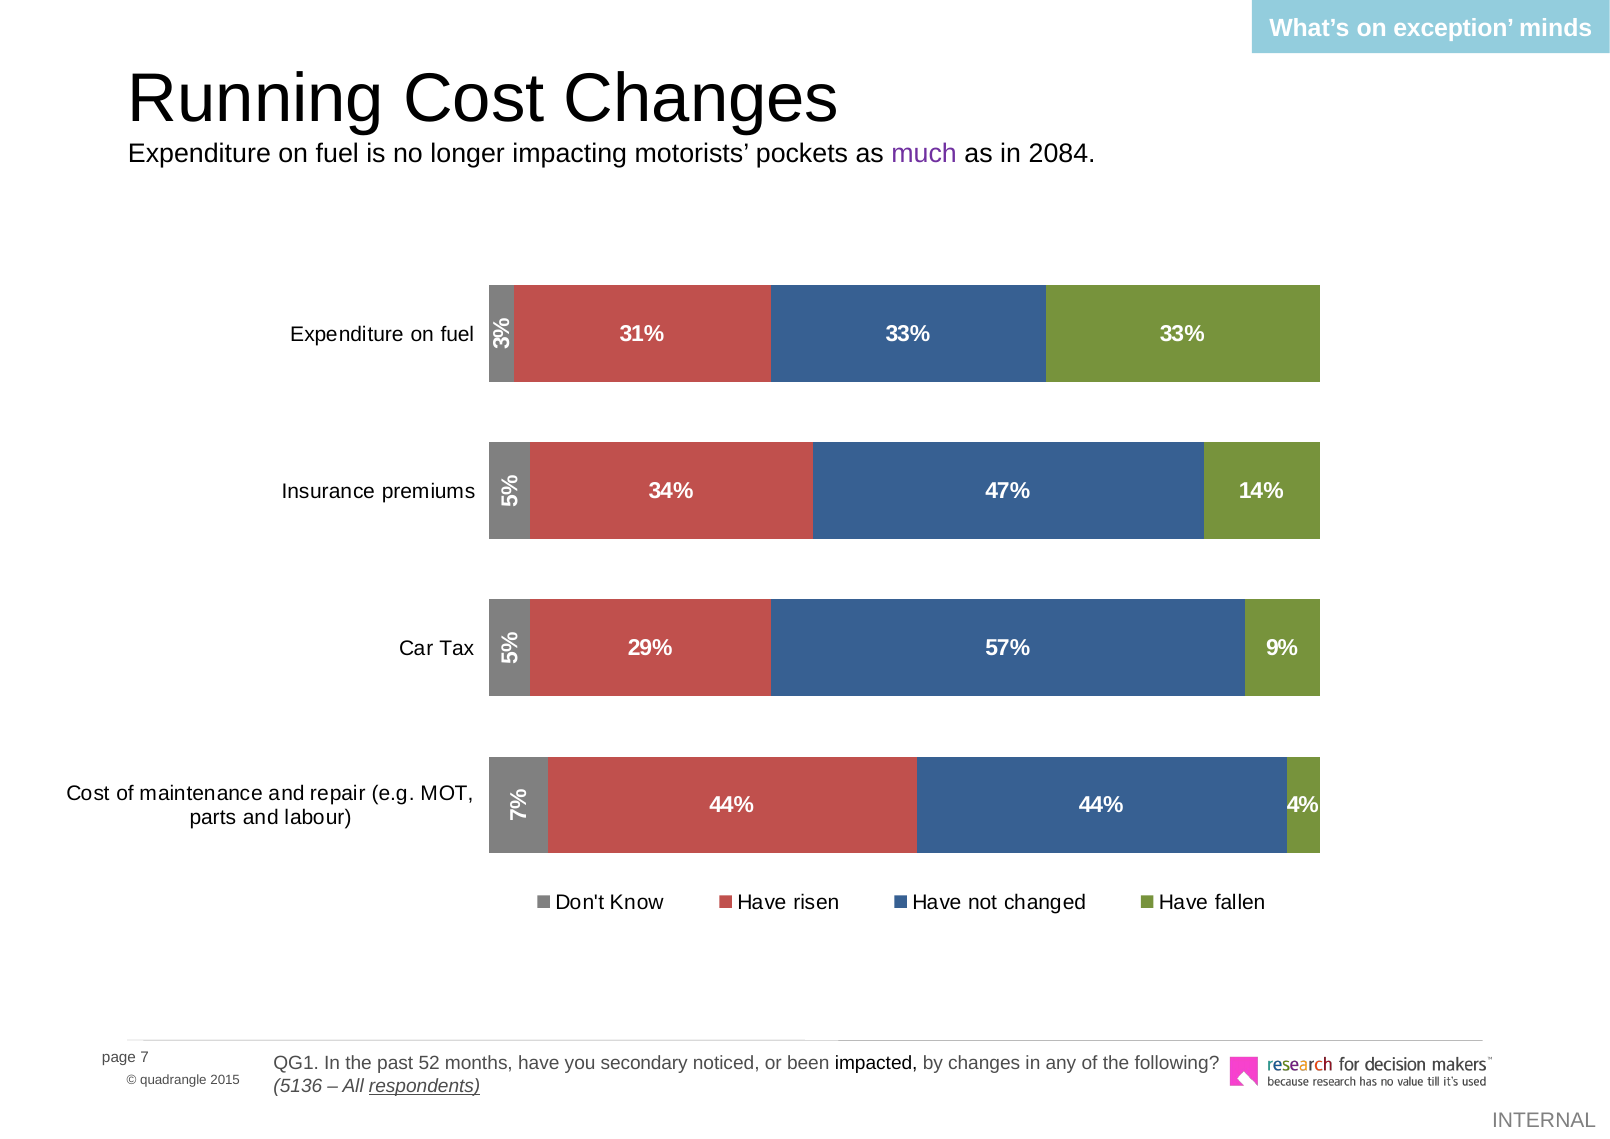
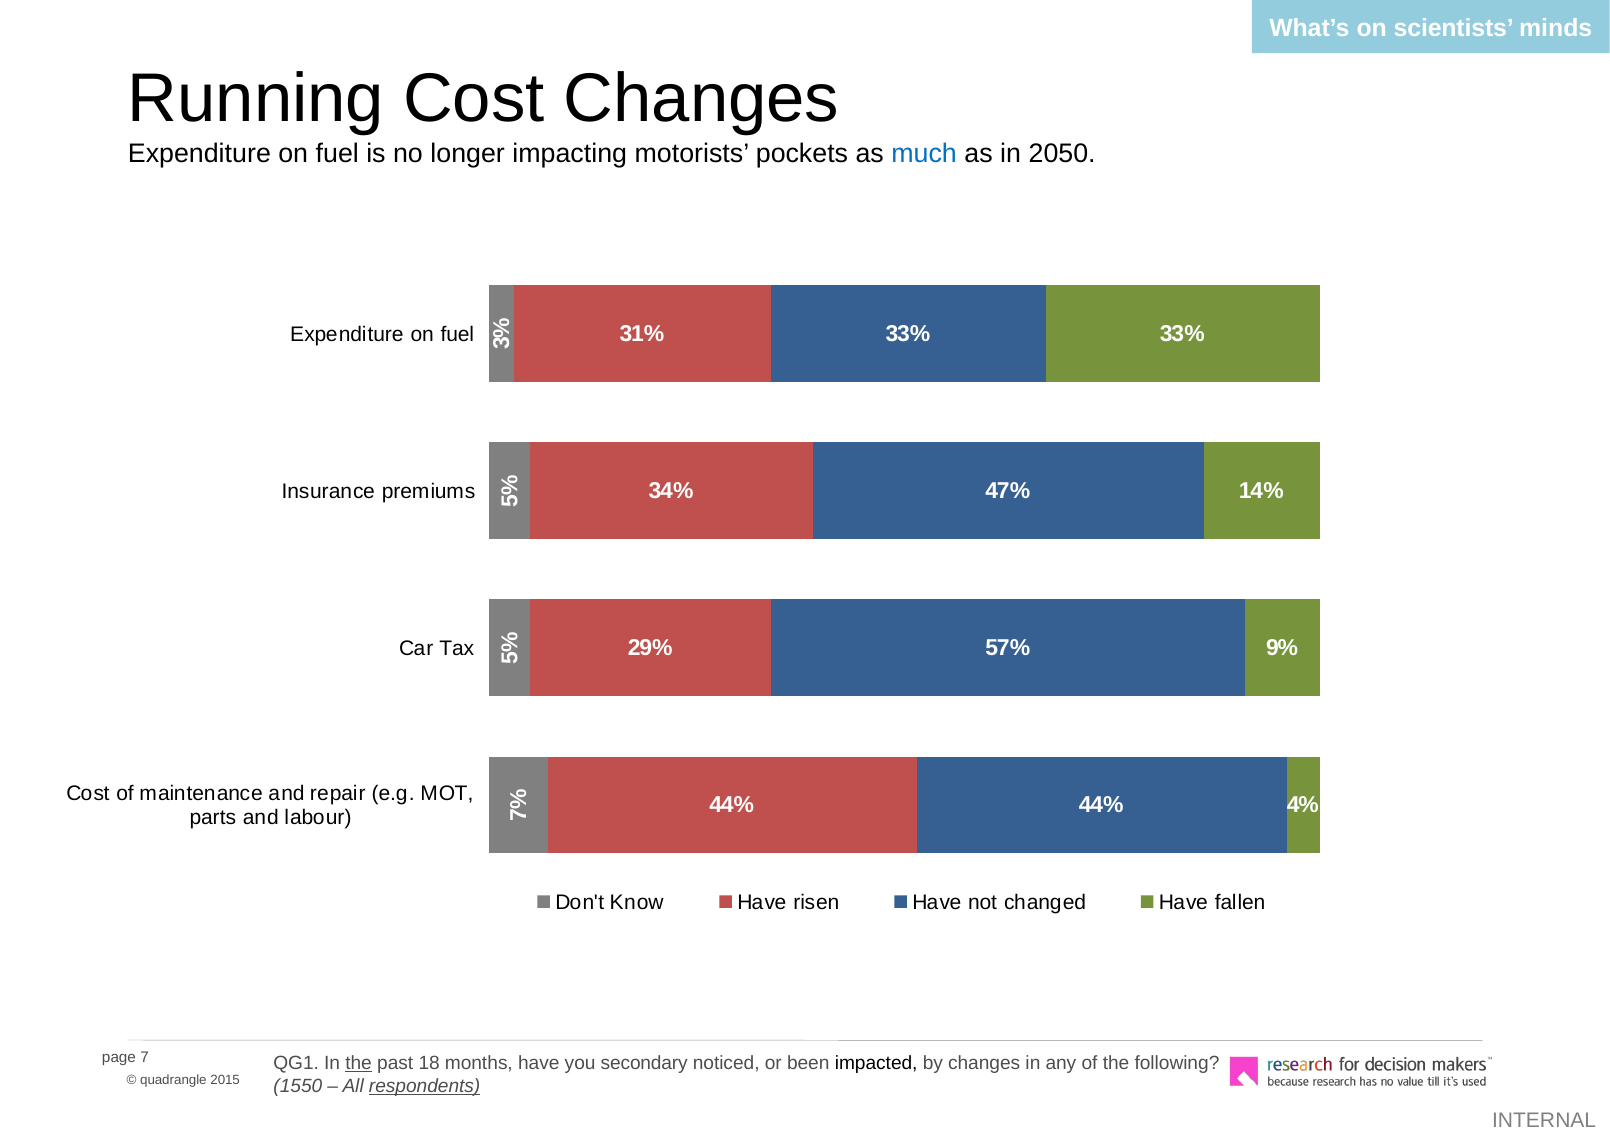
exception: exception -> scientists (1454, 28)
much colour: purple -> blue (924, 154)
2084: 2084 -> 2050 (1062, 154)
the underline: none -> present (359, 1063)
52: 52 -> 18 (429, 1063)
5136: 5136 -> 1550 (298, 1086)
